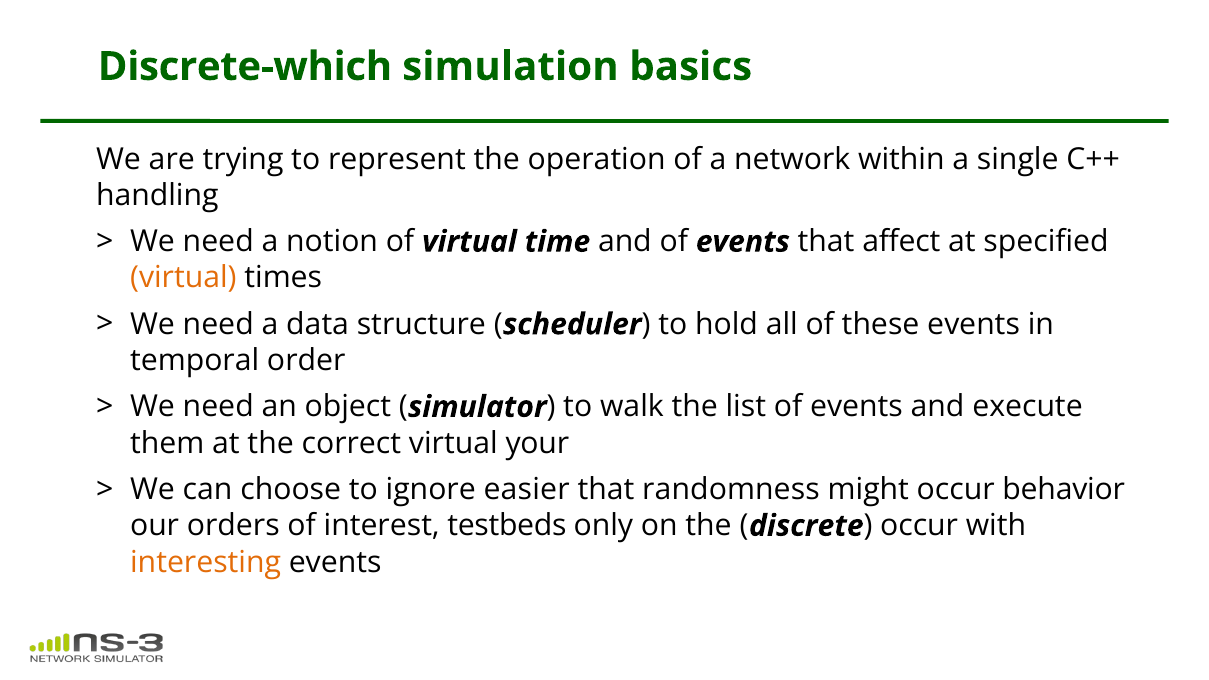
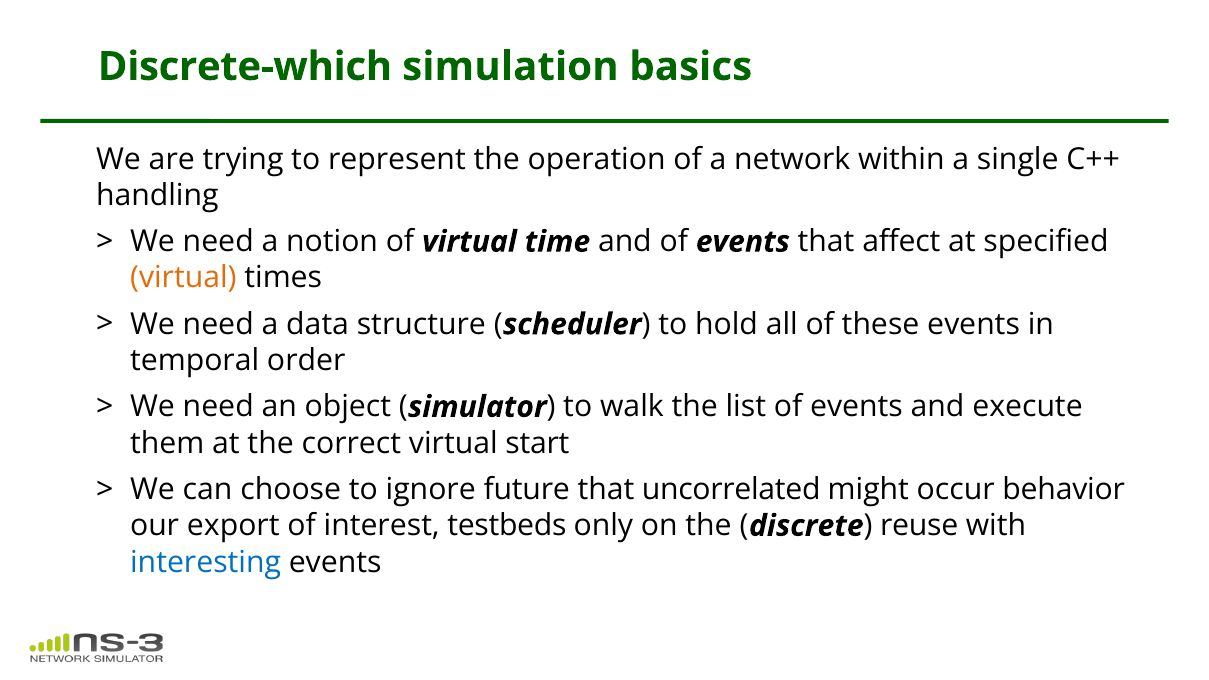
your: your -> start (537, 443)
easier: easier -> future (527, 490)
randomness: randomness -> uncorrelated (731, 490)
orders: orders -> export (233, 526)
discrete occur: occur -> reuse (919, 526)
interesting colour: orange -> blue (206, 562)
